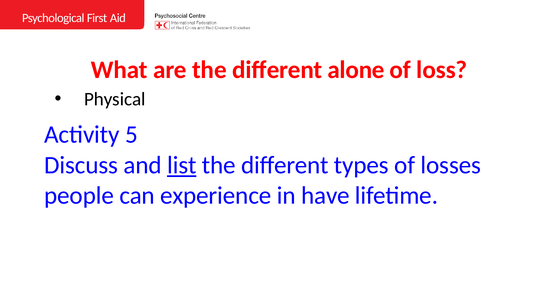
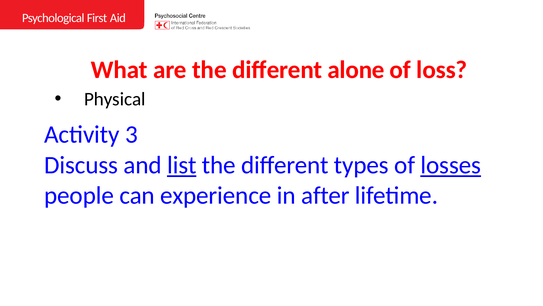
5: 5 -> 3 (131, 134)
losses underline: none -> present (451, 165)
have: have -> after (325, 195)
